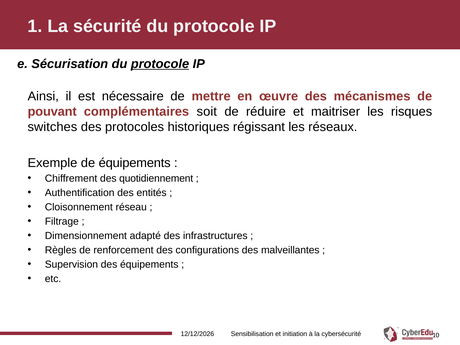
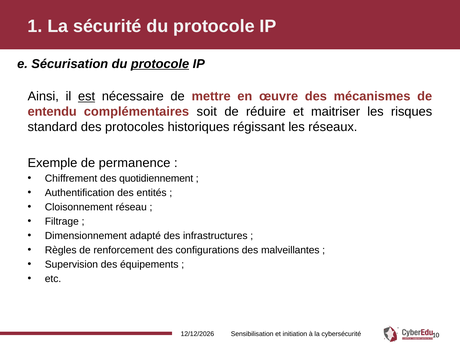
est underline: none -> present (87, 96)
pouvant: pouvant -> entendu (52, 112)
switches: switches -> standard (52, 127)
de équipements: équipements -> permanence (135, 163)
